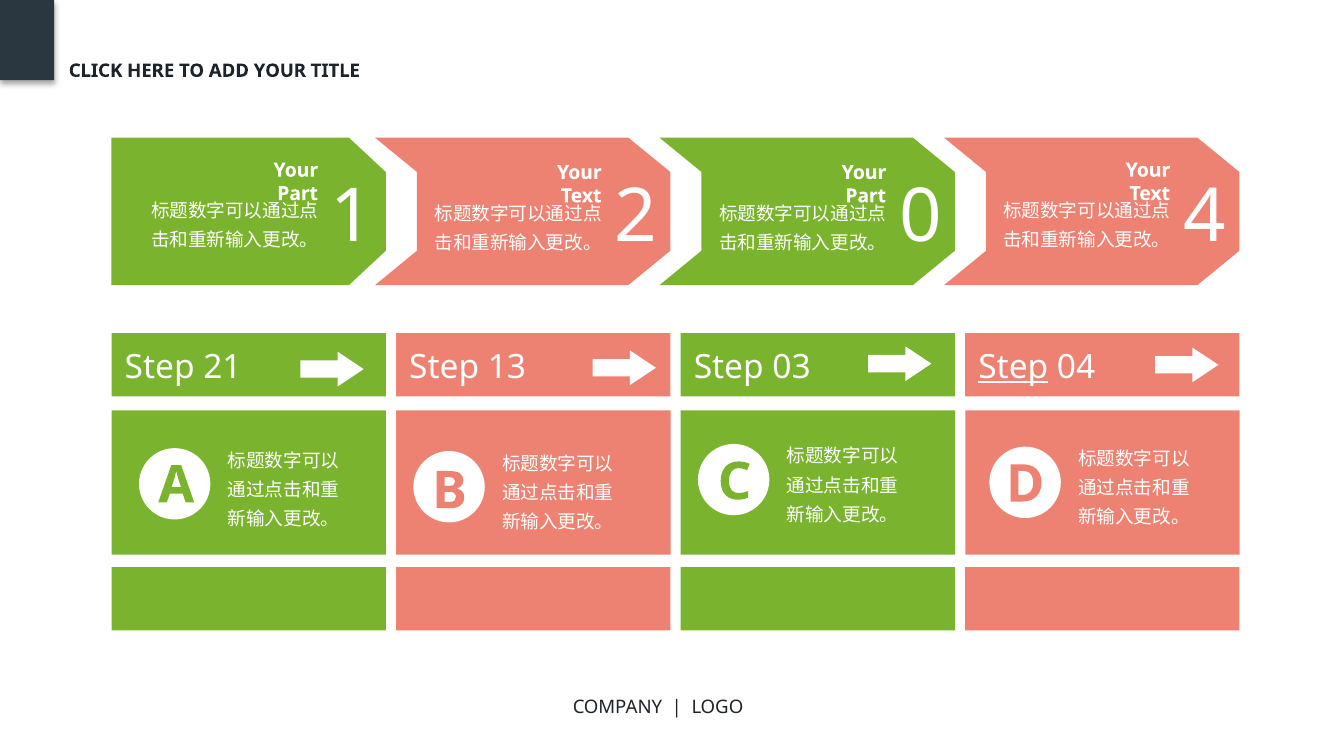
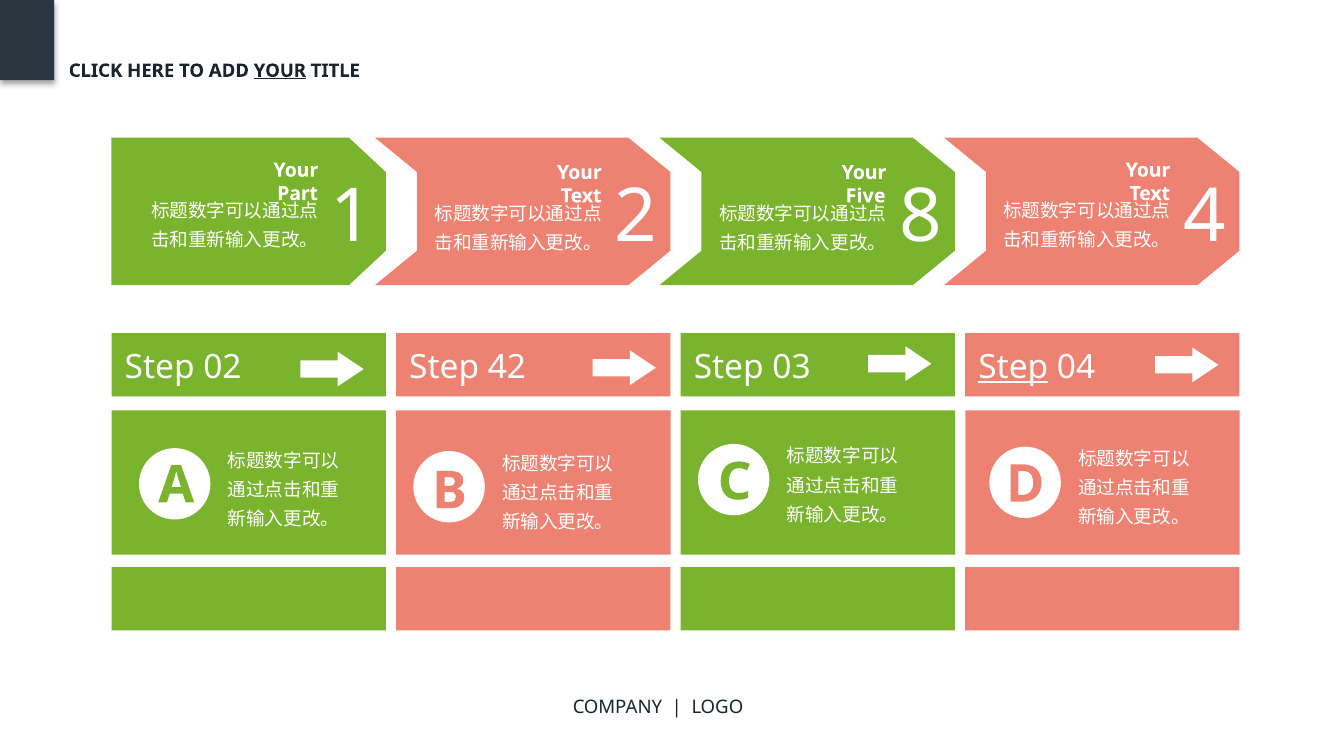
YOUR underline: none -> present (280, 71)
Part: Part -> Five (866, 196)
0: 0 -> 8 (921, 217)
21: 21 -> 02 (222, 368)
13: 13 -> 42 (507, 368)
